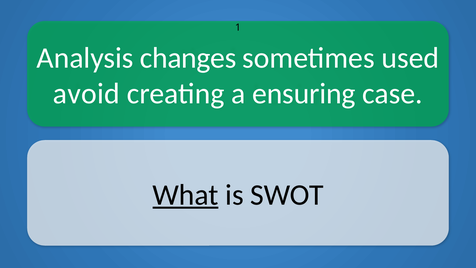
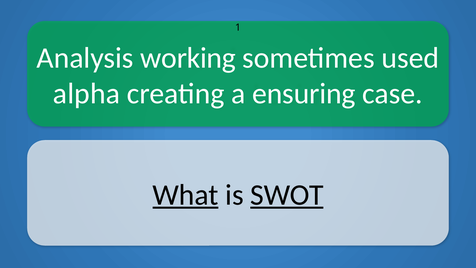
changes: changes -> working (188, 58)
avoid: avoid -> alpha (87, 94)
SWOT underline: none -> present (287, 195)
